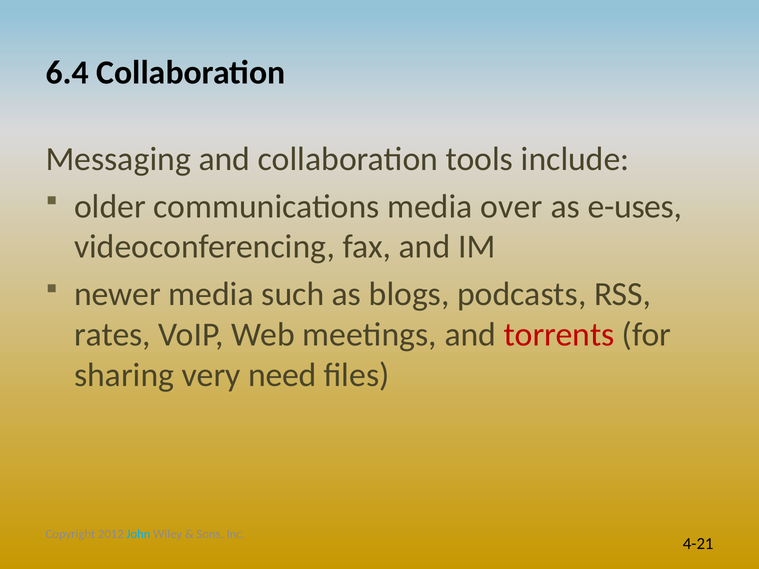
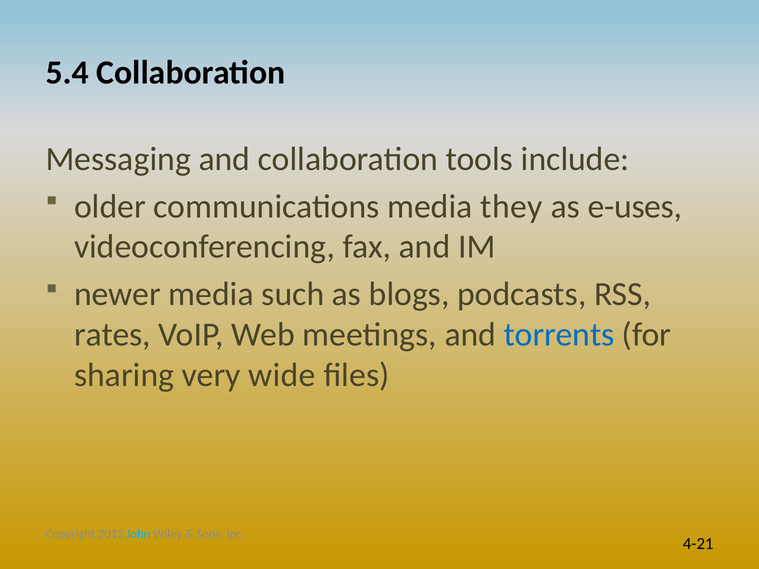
6.4: 6.4 -> 5.4 (67, 73)
over: over -> they (511, 206)
torrents colour: red -> blue (559, 335)
need: need -> wide (282, 375)
